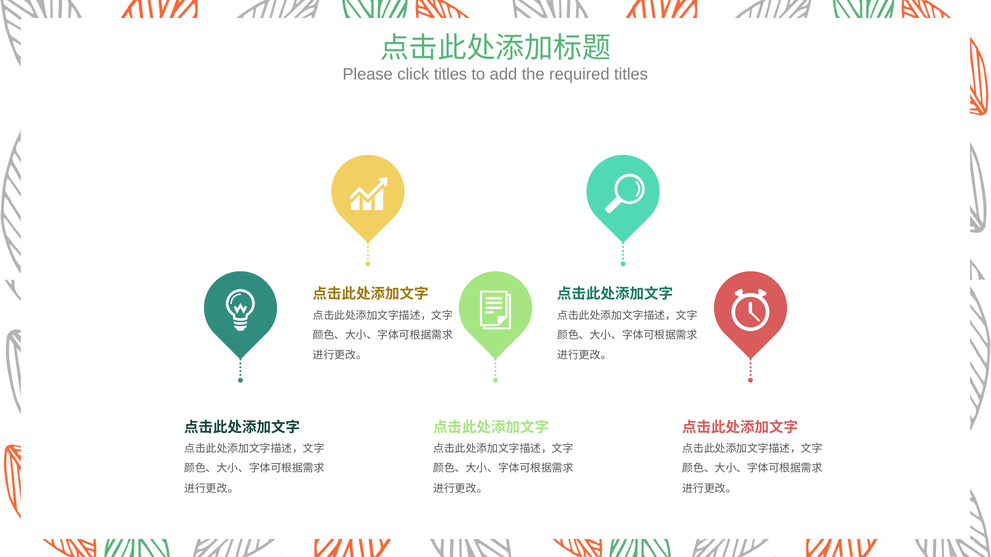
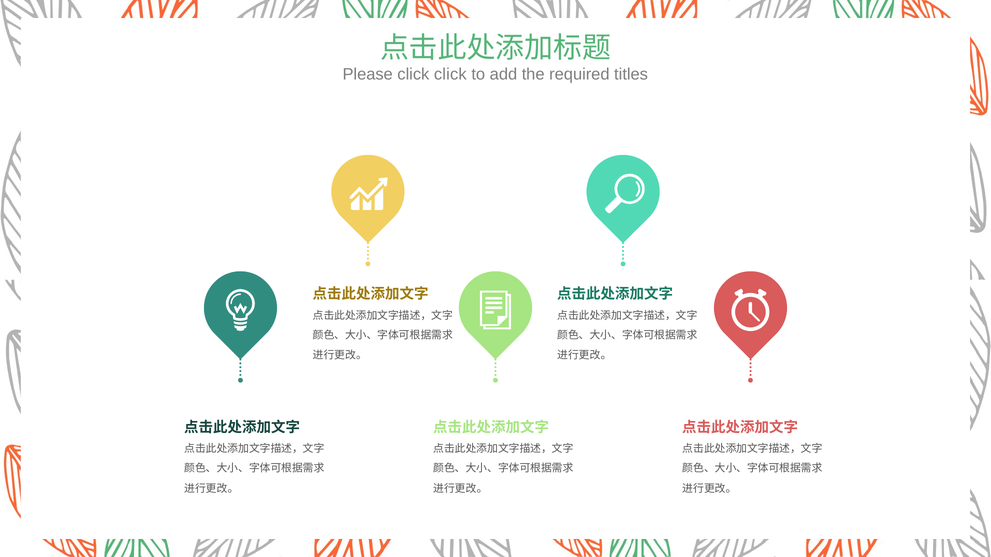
click titles: titles -> click (450, 75)
